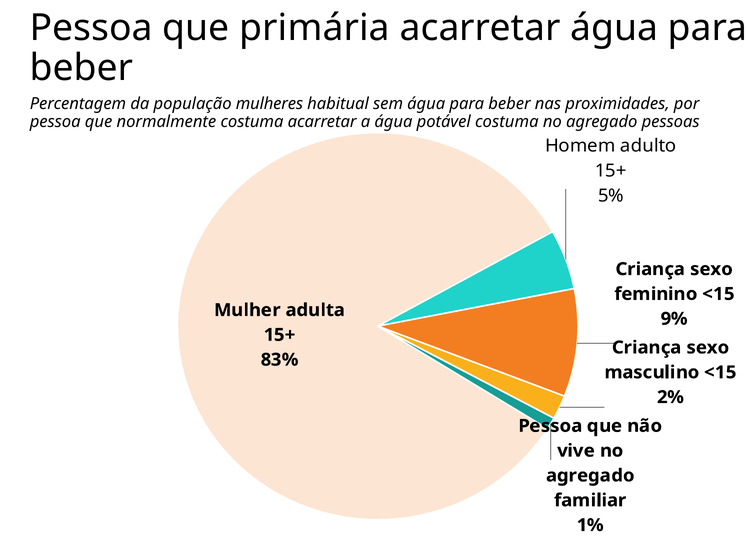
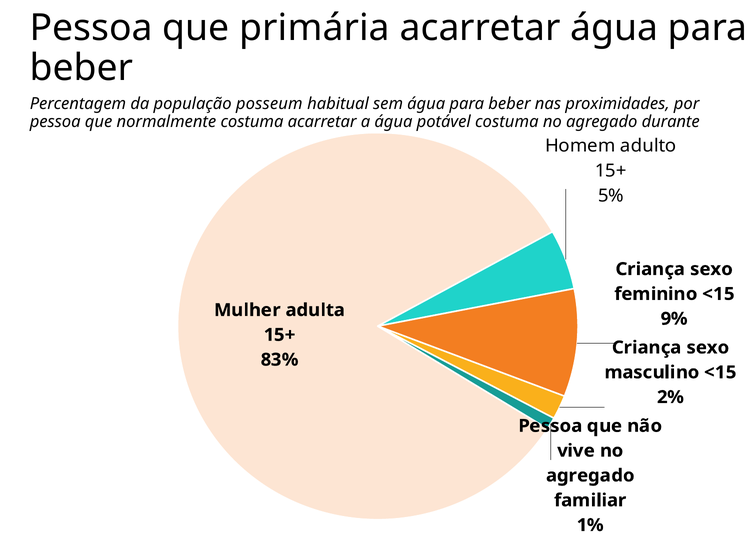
mulheres: mulheres -> posseum (269, 104)
pessoas: pessoas -> durante (671, 122)
